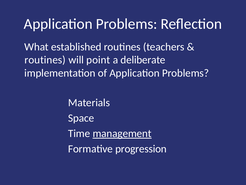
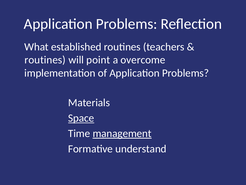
deliberate: deliberate -> overcome (143, 60)
Space underline: none -> present (81, 118)
progression: progression -> understand (141, 148)
